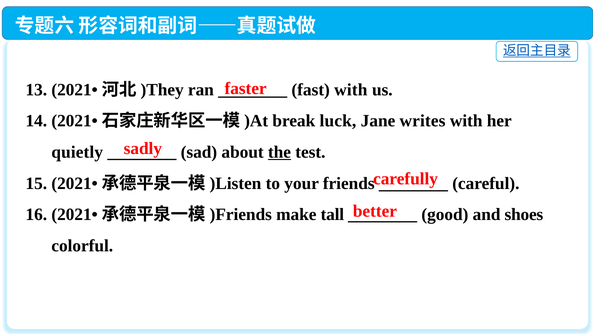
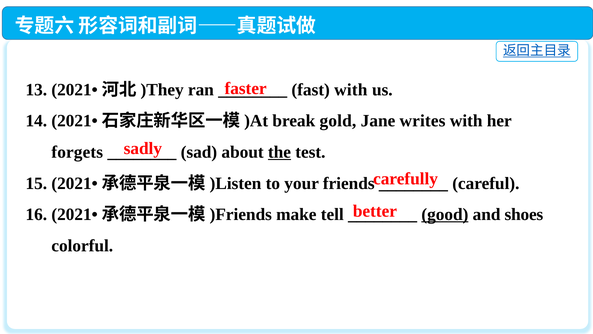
luck: luck -> gold (338, 121)
quietly: quietly -> forgets (77, 152)
tall: tall -> tell (332, 214)
good underline: none -> present (445, 214)
